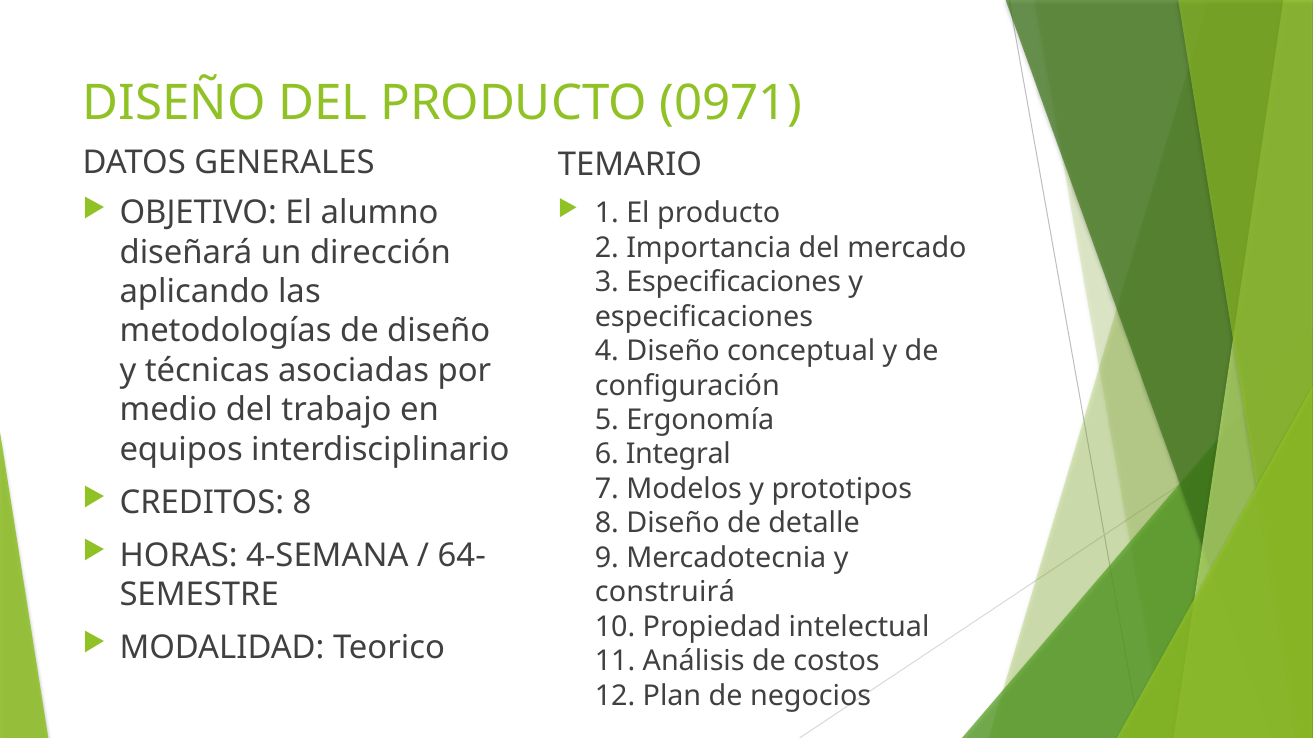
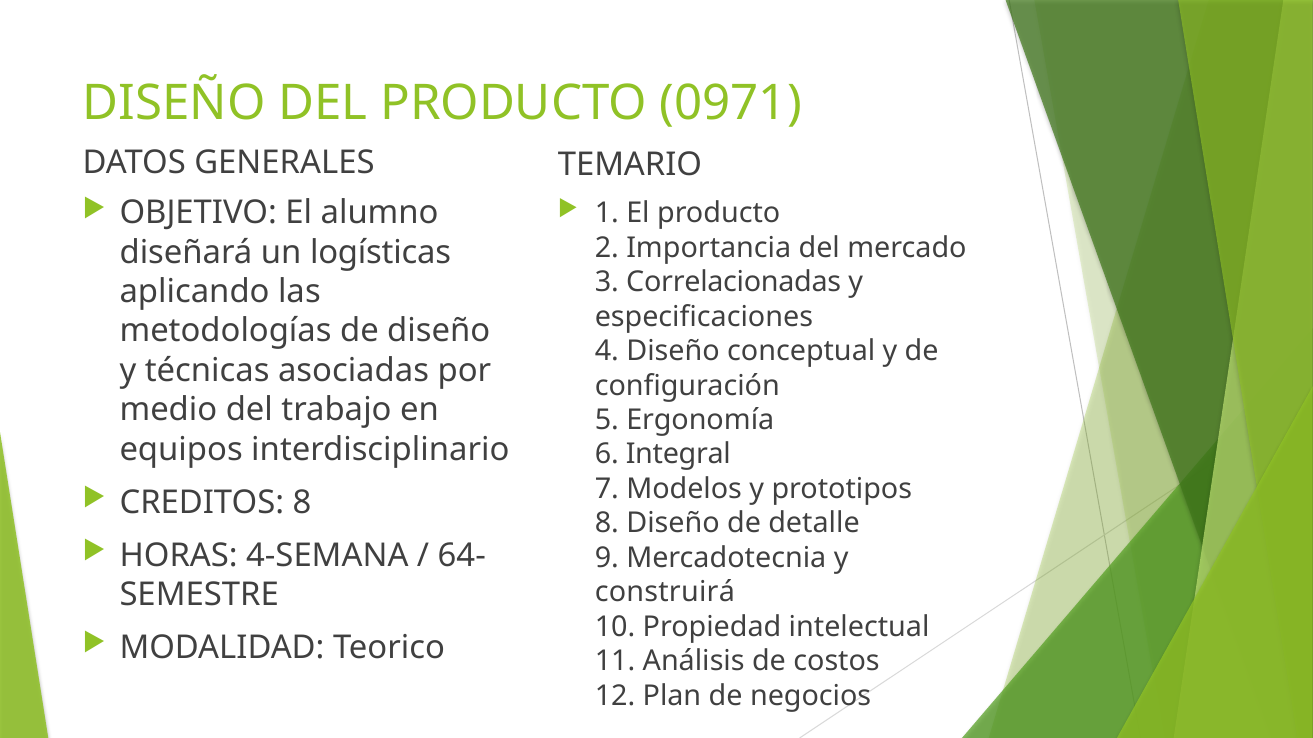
dirección: dirección -> logísticas (381, 253)
3 Especificaciones: Especificaciones -> Correlacionadas (734, 283)
